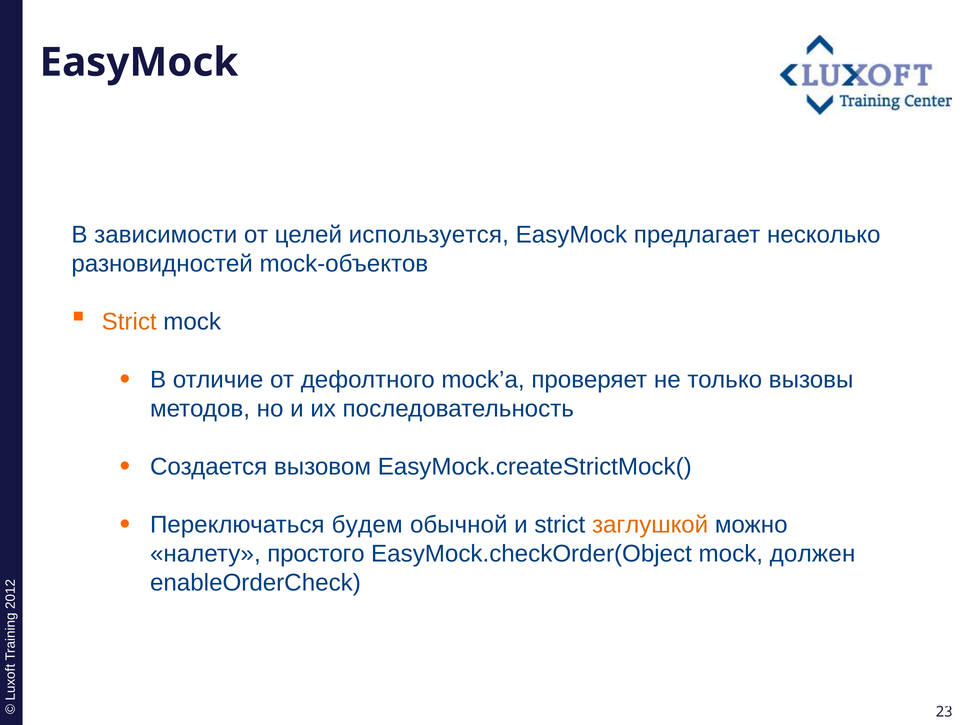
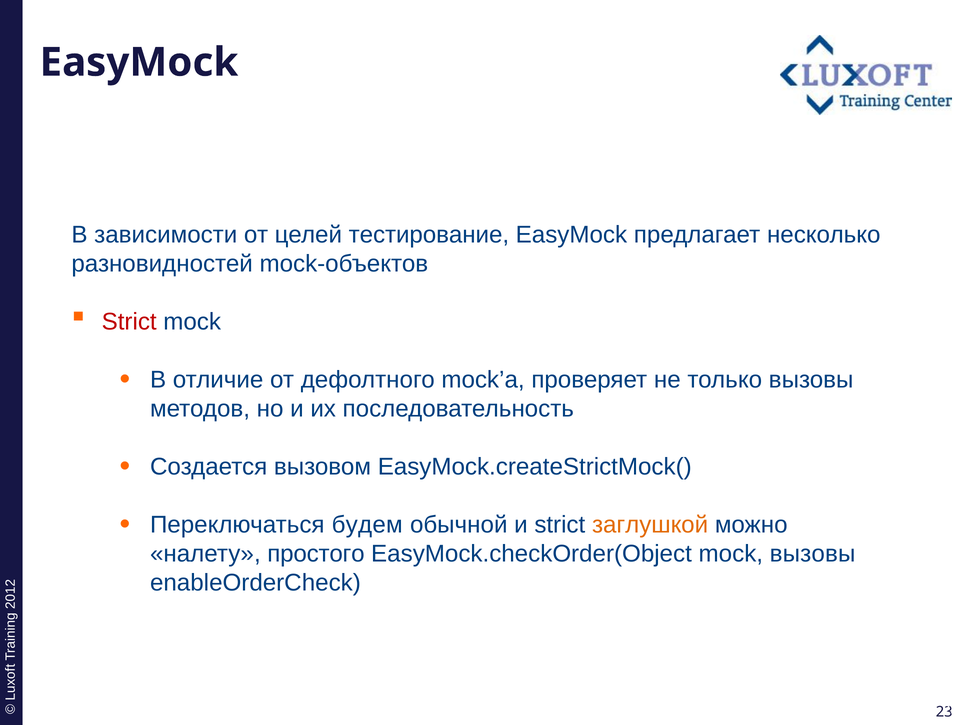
используется: используется -> тестирование (429, 235)
Strict colour: orange -> red (129, 322)
mock должен: должен -> вызовы (813, 554)
